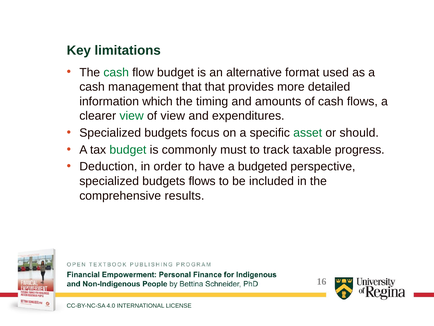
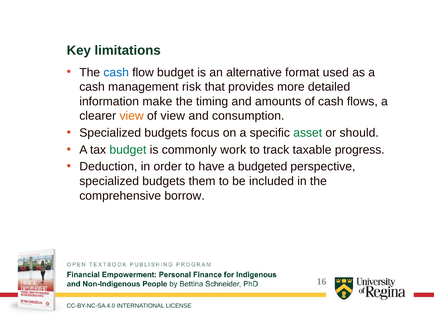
cash colour: green -> blue (116, 72)
management that: that -> risk (192, 87)
which: which -> make (157, 101)
view colour: green -> orange (132, 116)
expenditures: expenditures -> consumption (248, 116)
must: must -> work (233, 150)
budgets flows: flows -> them (202, 181)
results: results -> borrow (185, 195)
